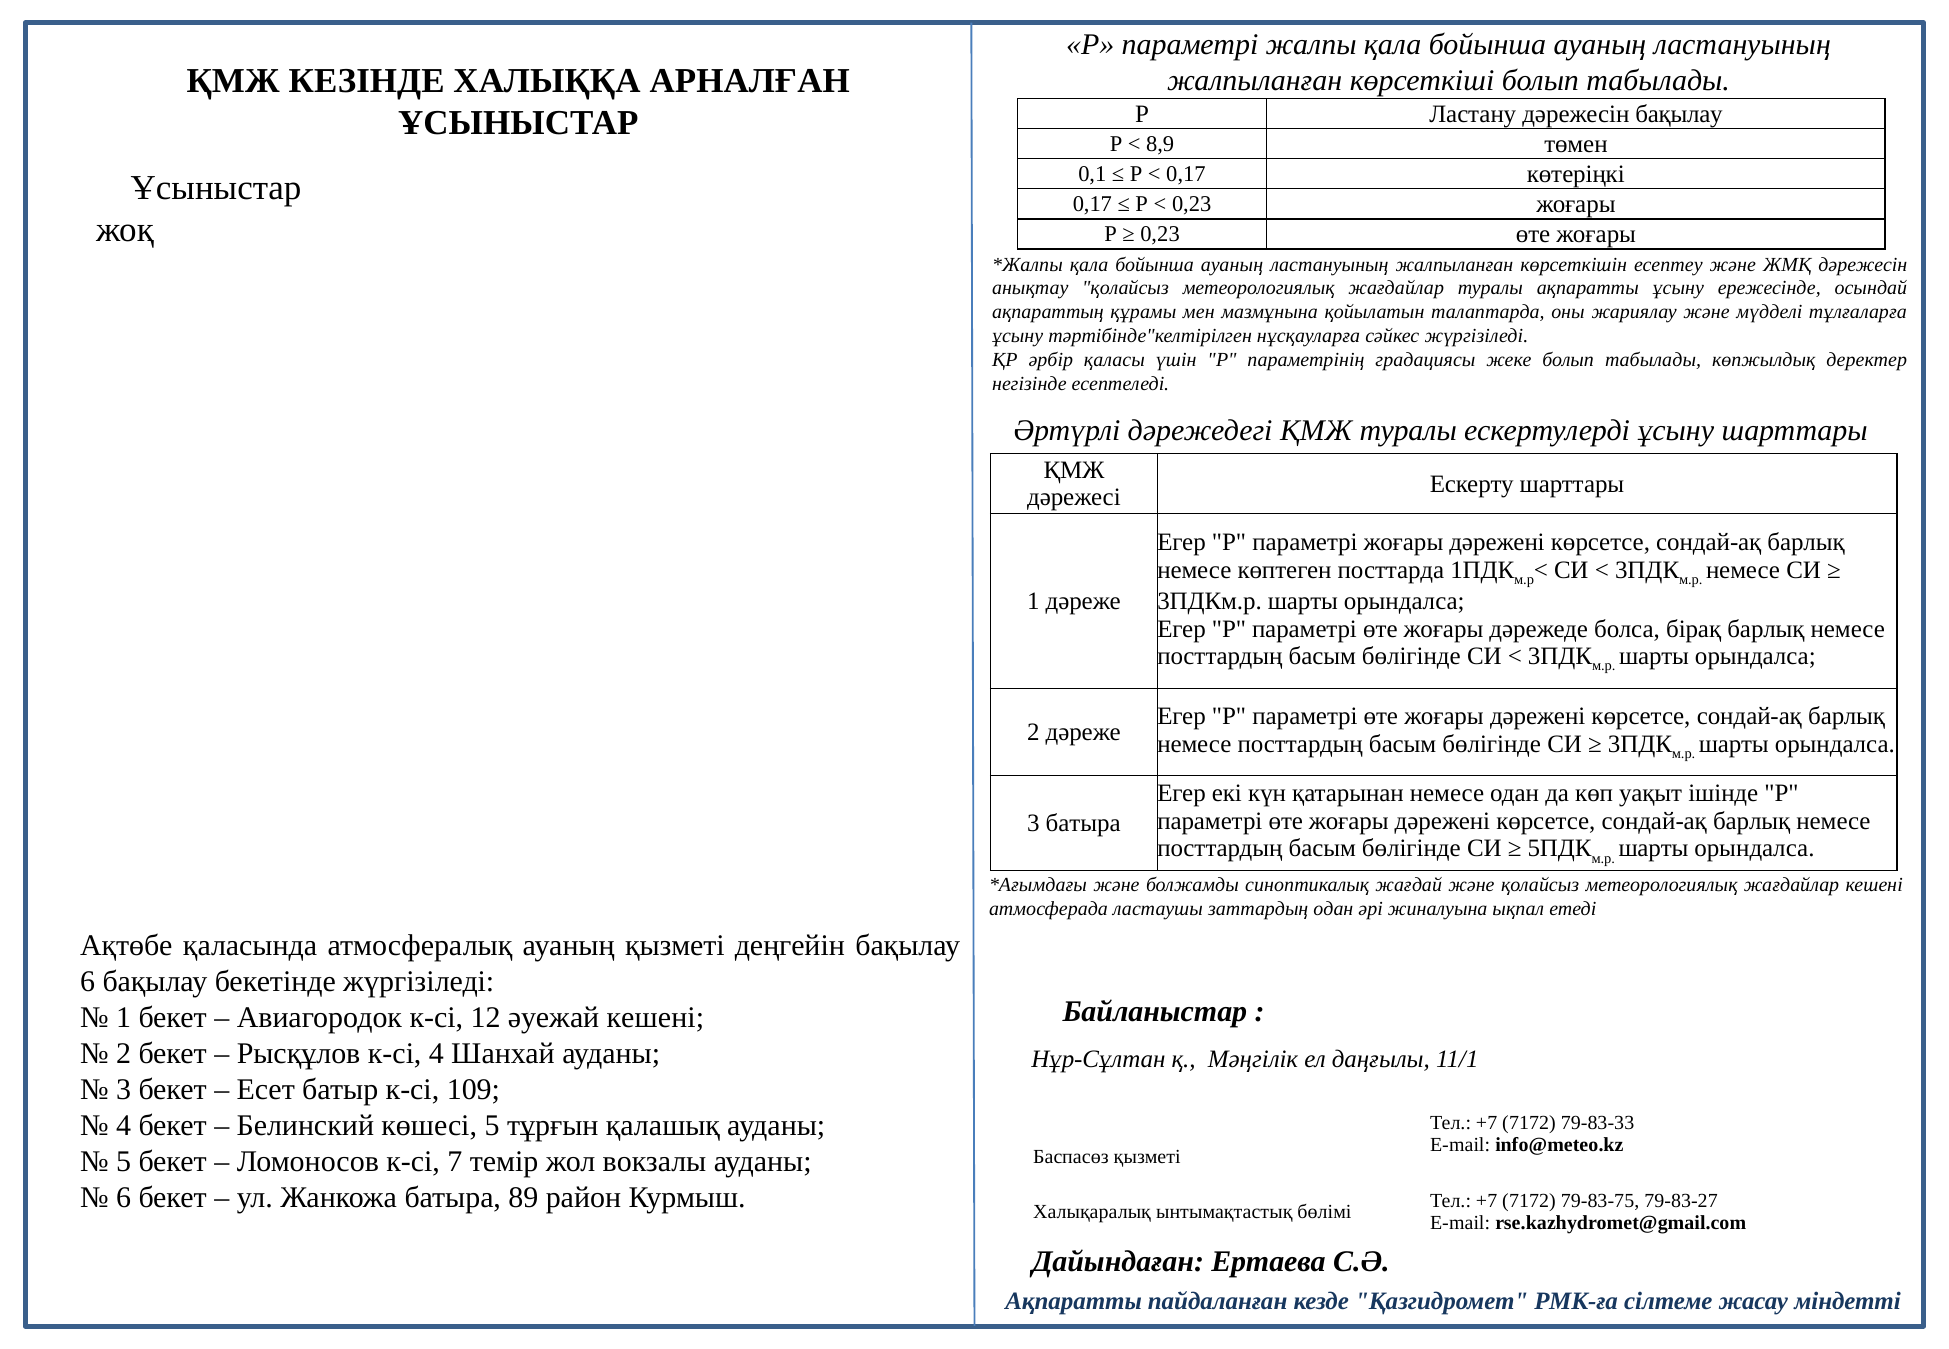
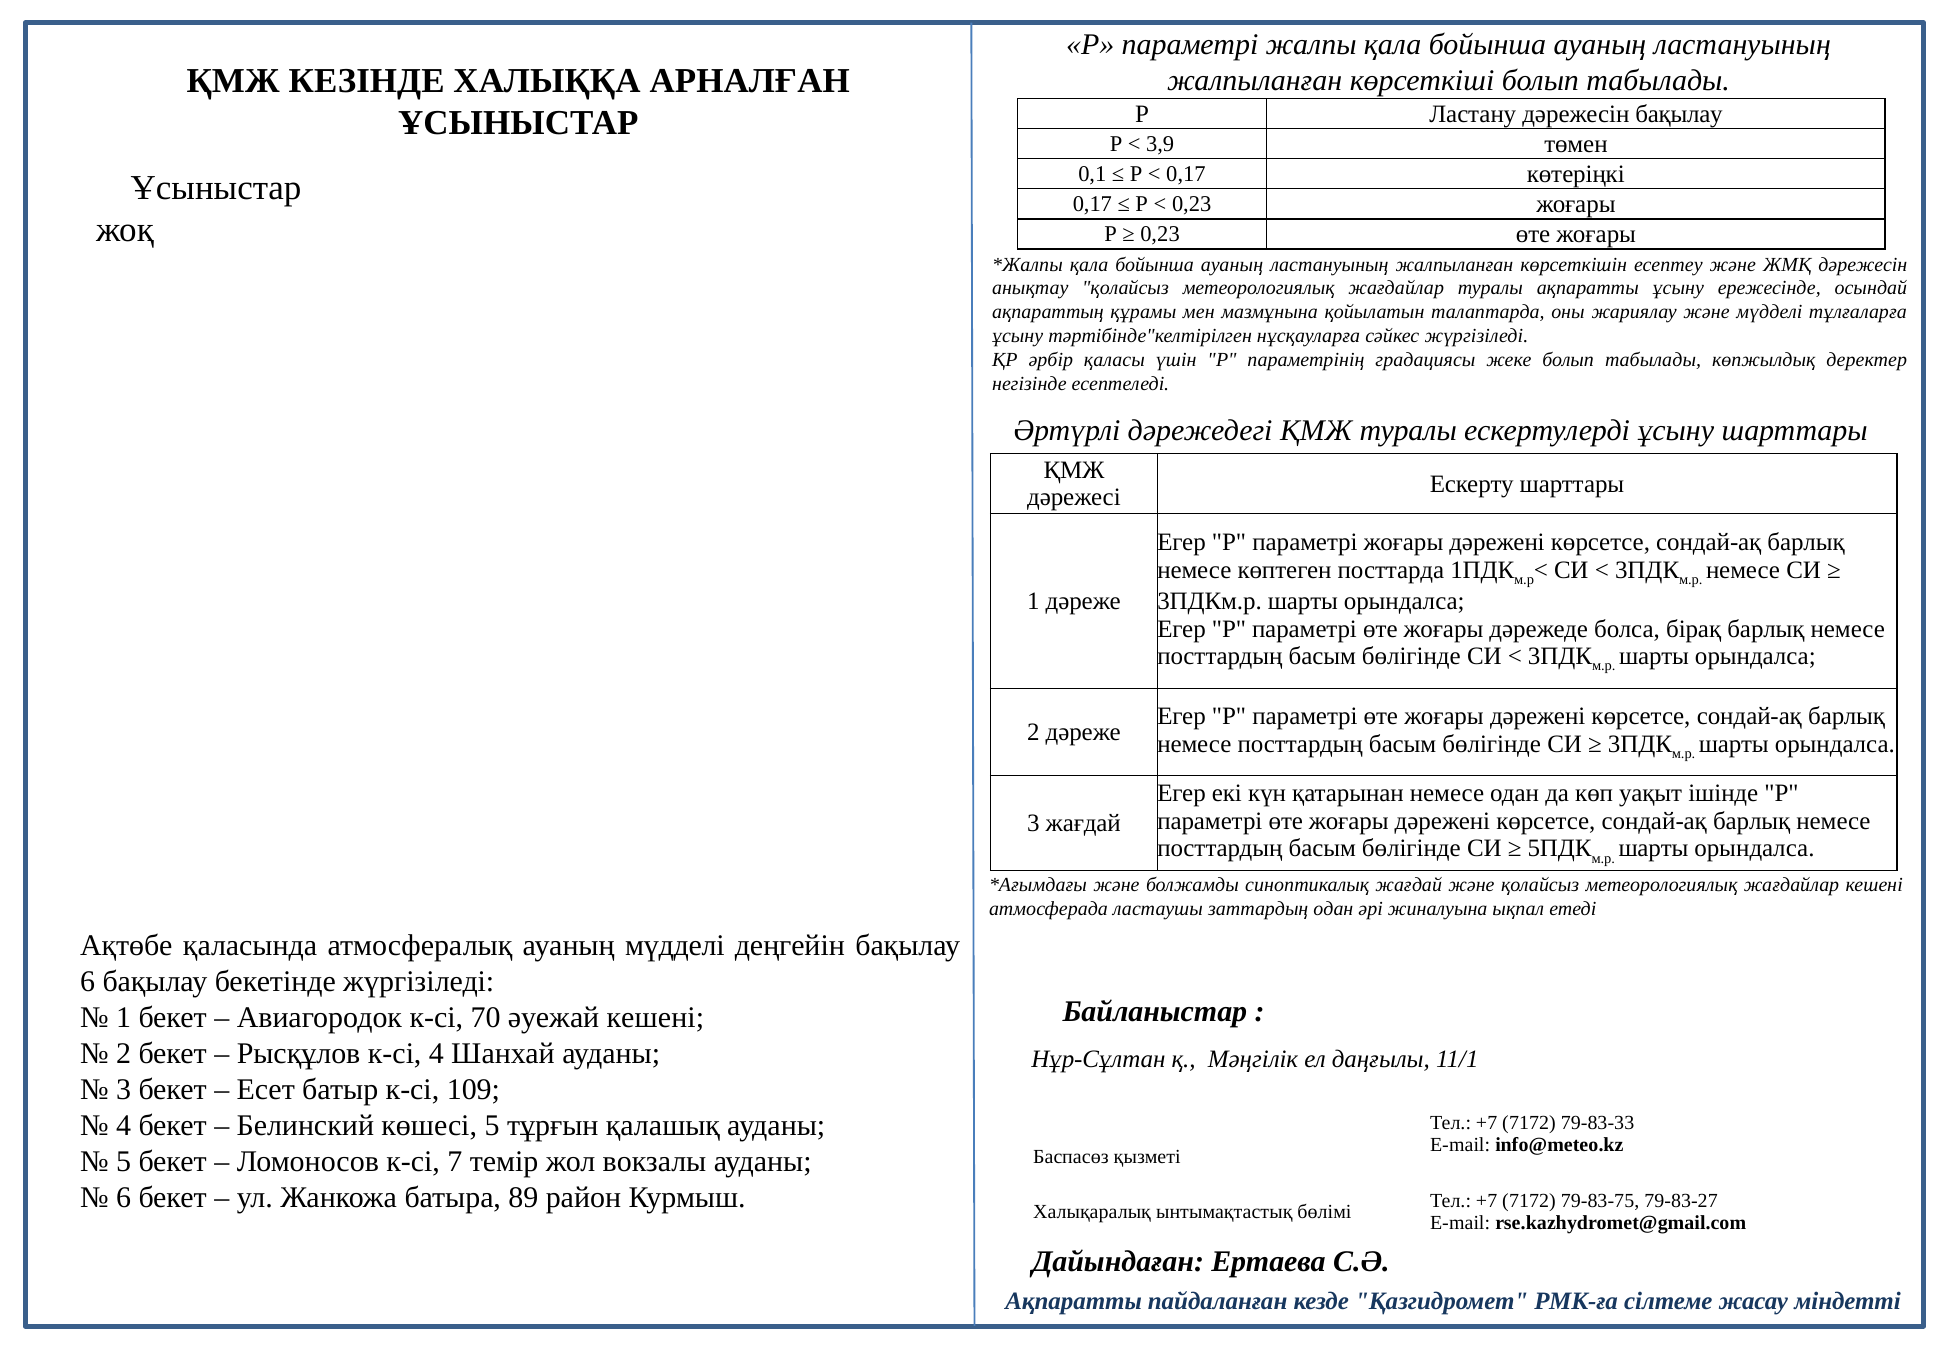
8,9: 8,9 -> 3,9 (1160, 144)
3 батыра: батыра -> жағдай (1083, 823)
ауаның қызметі: қызметі -> мүдделі (675, 946)
12: 12 -> 70 (486, 1018)
